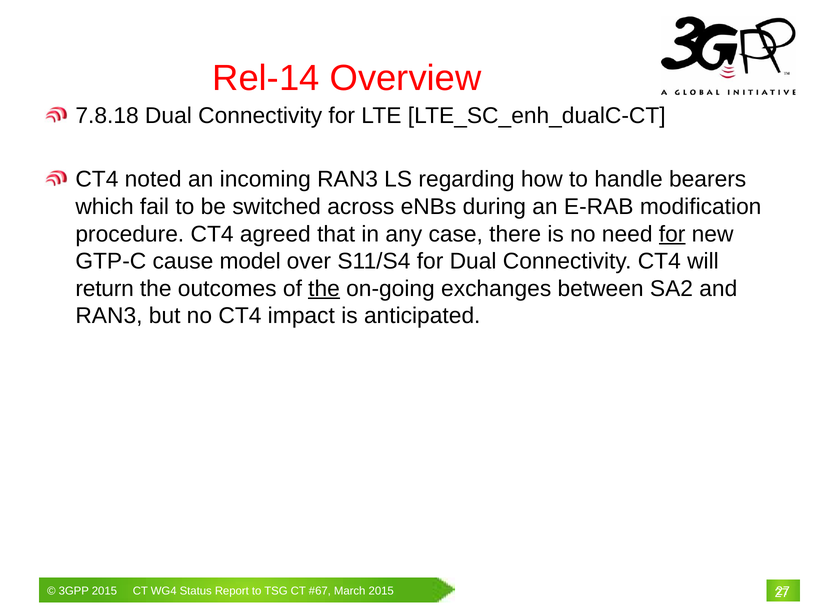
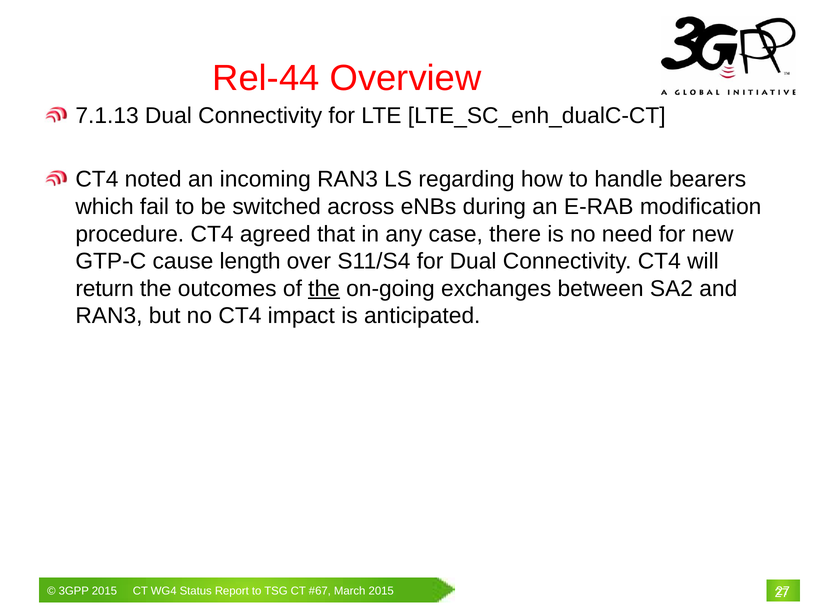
Rel-14: Rel-14 -> Rel-44 (266, 78)
7.8.18: 7.8.18 -> 7.1.13 (107, 116)
for underline: present -> none (672, 234)
model: model -> length (250, 261)
